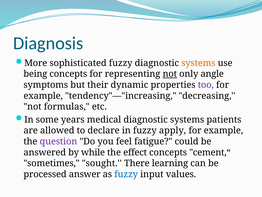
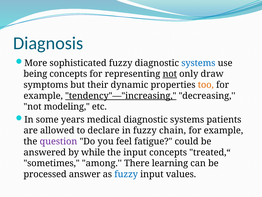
systems colour: orange -> blue (198, 63)
angle: angle -> draw (212, 74)
too colour: purple -> orange (206, 85)
tendency"—"increasing underline: none -> present (121, 96)
formulas: formulas -> modeling (67, 106)
apply: apply -> chain (173, 130)
the effect: effect -> input (135, 152)
cement,“: cement,“ -> treated,“ (210, 152)
sought: sought -> among (102, 163)
